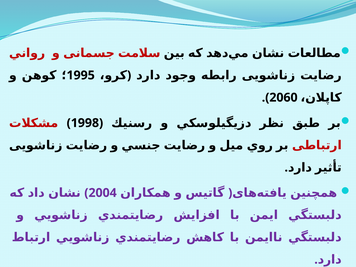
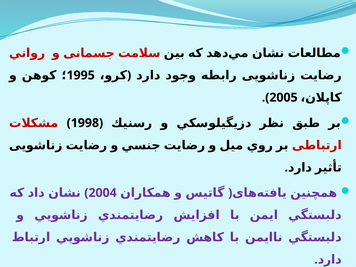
2060: 2060 -> 2005 (283, 98)
